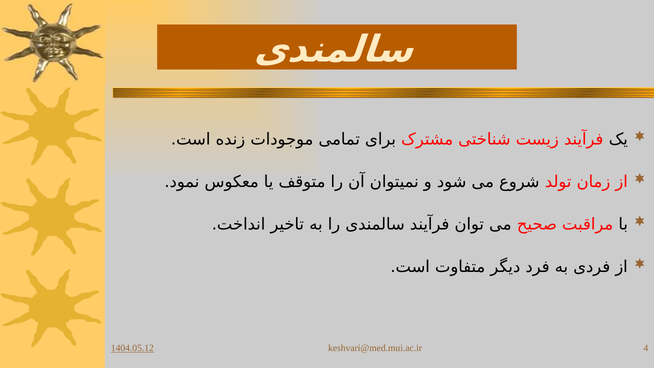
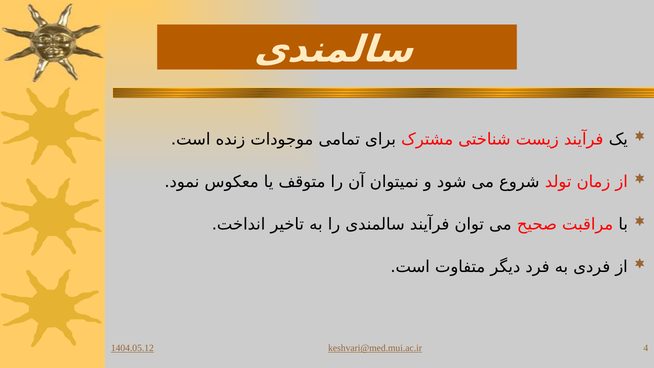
keshvari@med.mui.ac.ir underline: none -> present (375, 348)
